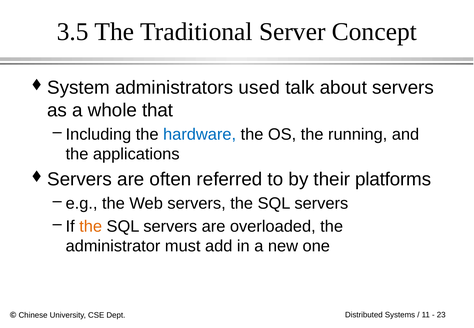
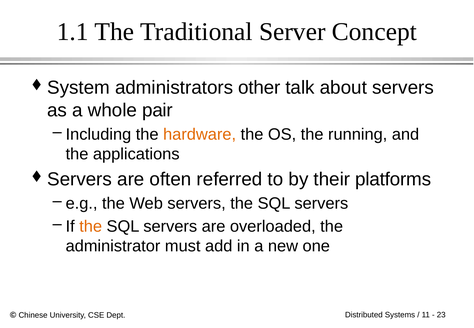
3.5: 3.5 -> 1.1 (73, 32)
used: used -> other (259, 88)
that: that -> pair (158, 110)
hardware colour: blue -> orange (200, 135)
